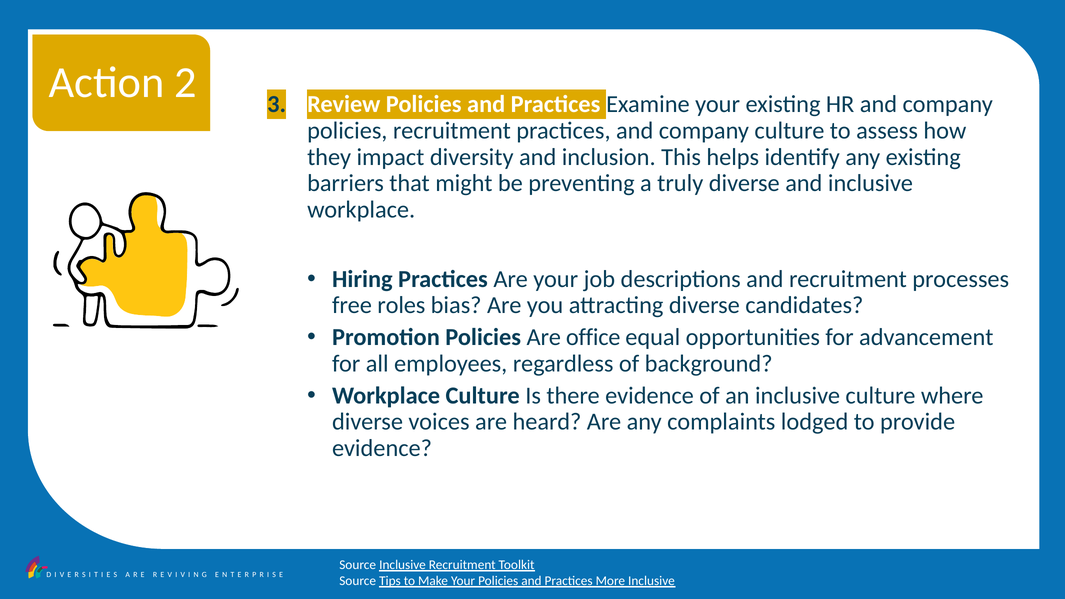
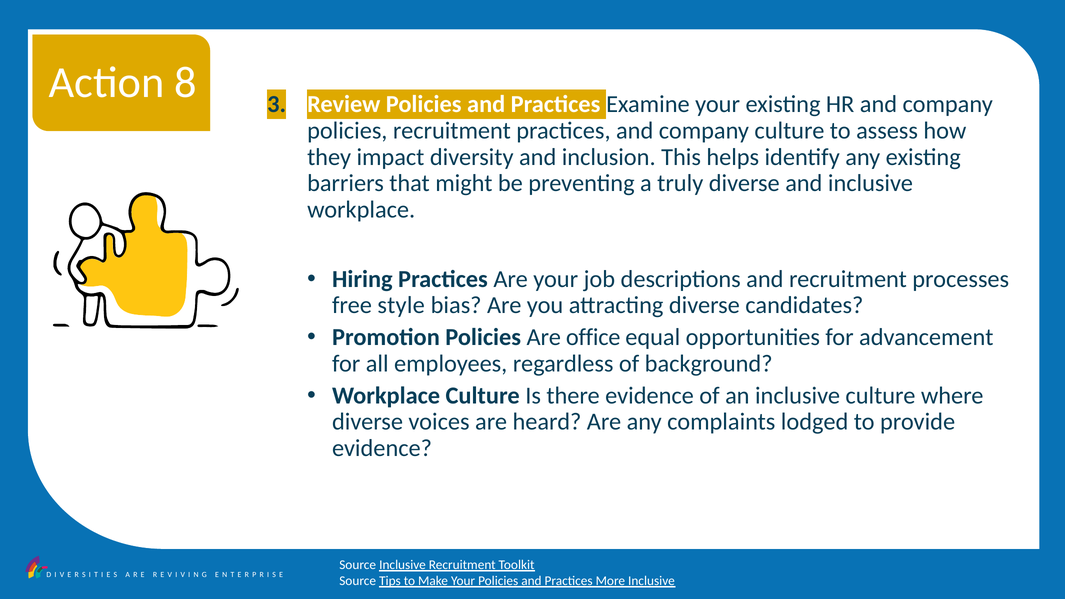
2: 2 -> 8 (186, 83)
roles: roles -> style (401, 305)
